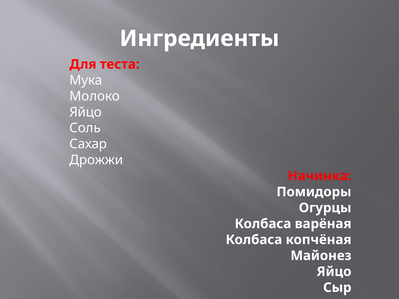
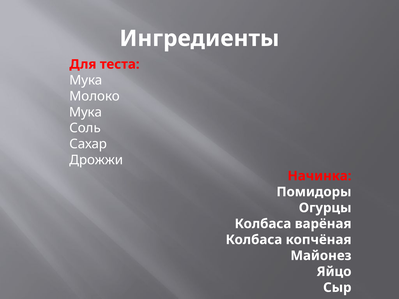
Яйцо: Яйцо -> Мука (86, 112)
